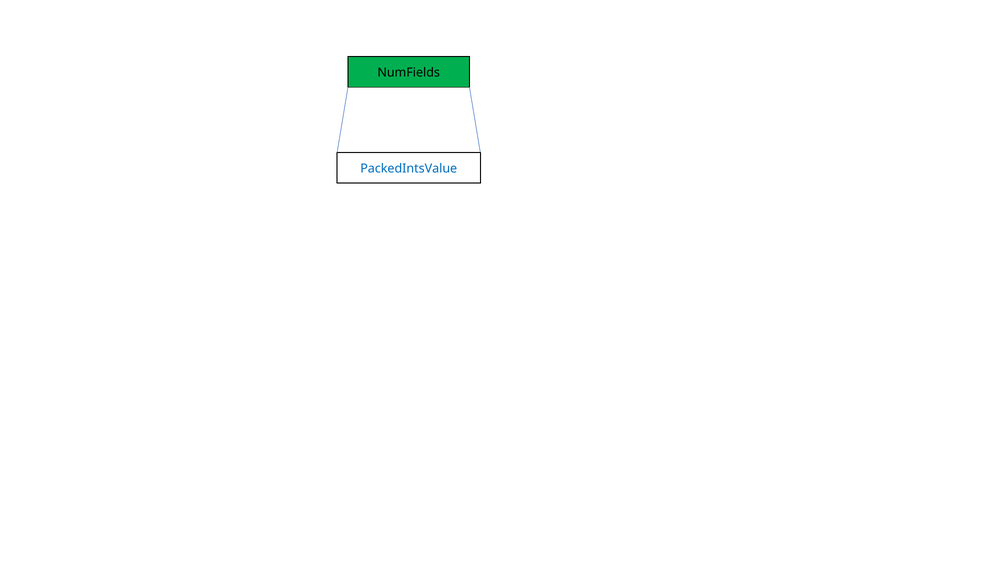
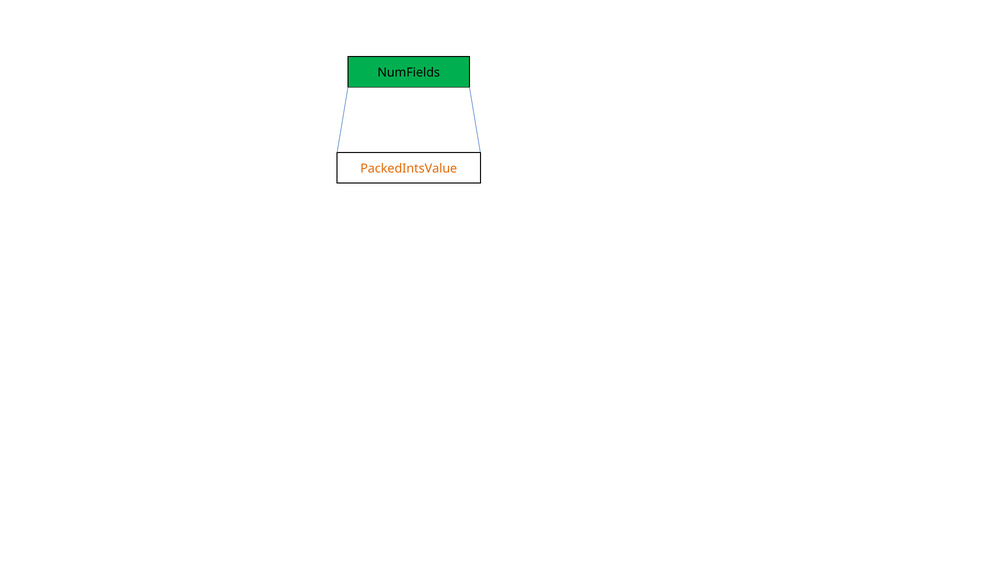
PackedIntsValue colour: blue -> orange (409, 168)
